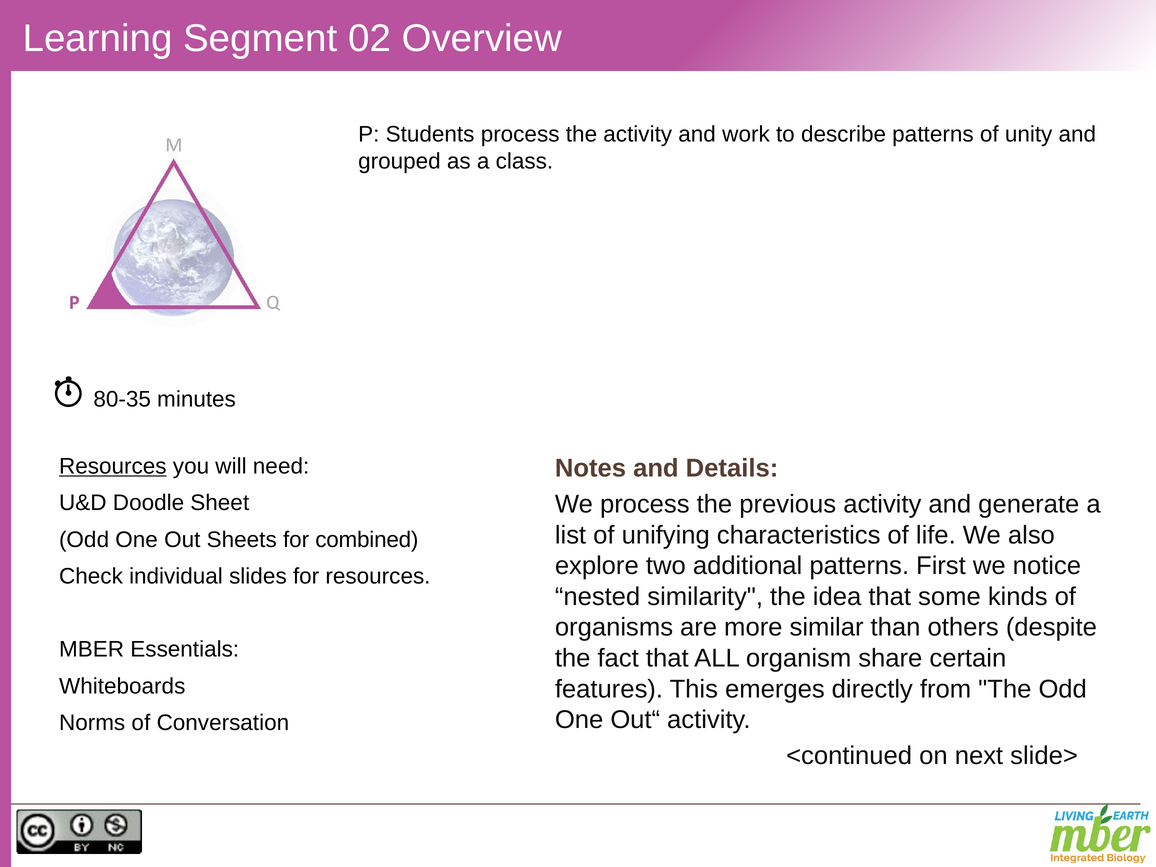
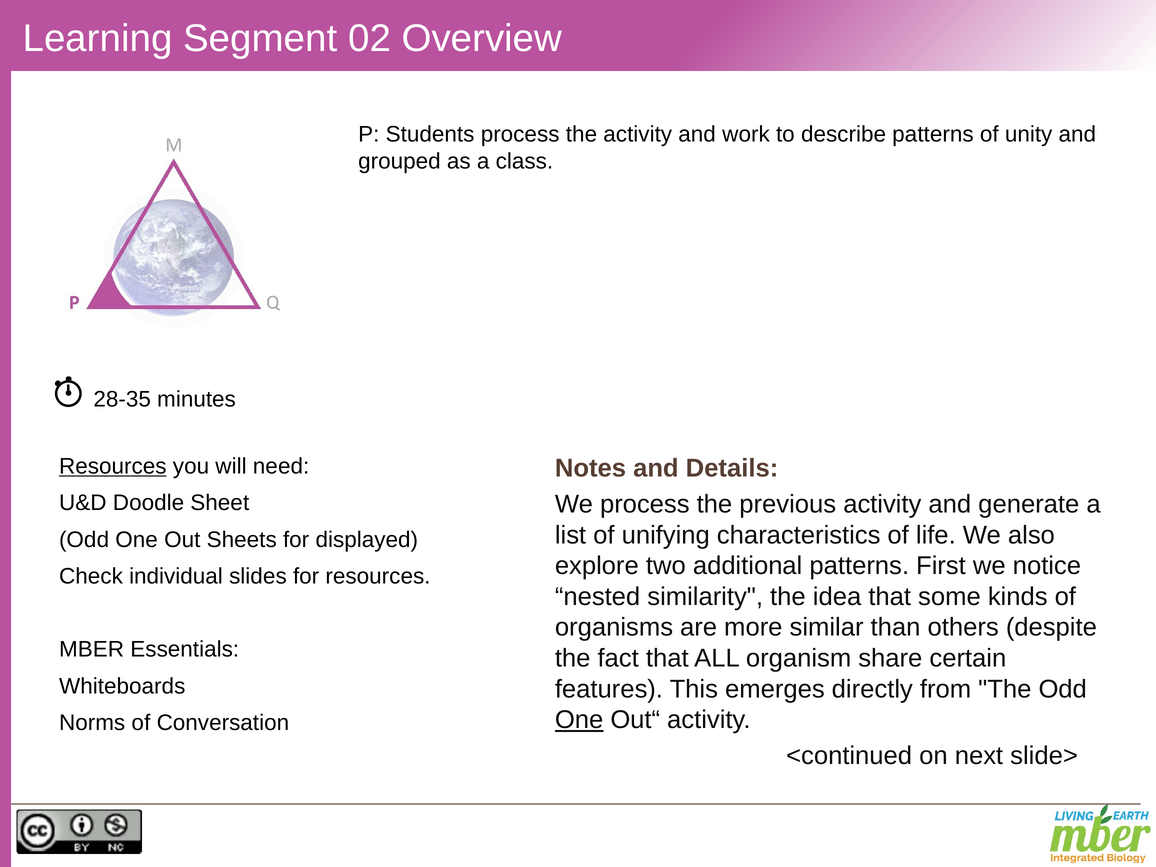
80-35: 80-35 -> 28-35 (122, 399)
combined: combined -> displayed (367, 540)
One underline: none -> present (579, 720)
